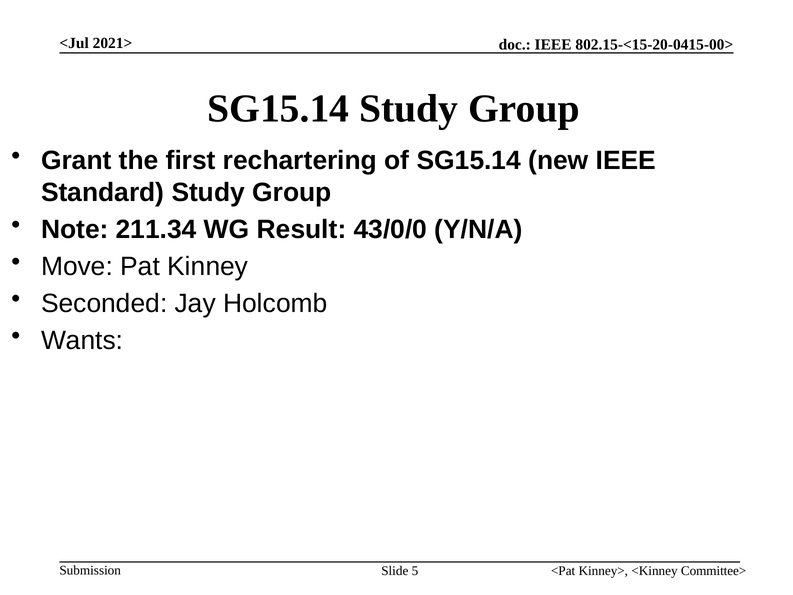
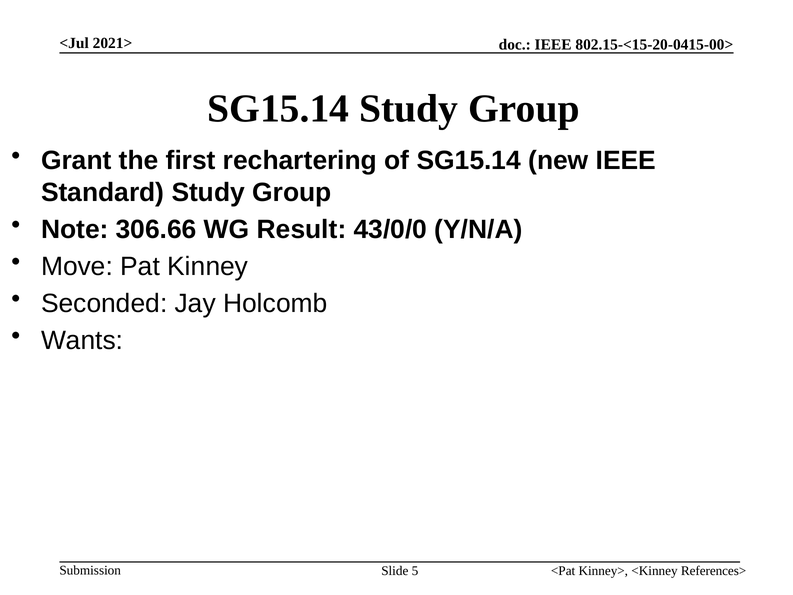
211.34: 211.34 -> 306.66 (156, 229)
Committee>: Committee> -> References> (714, 570)
